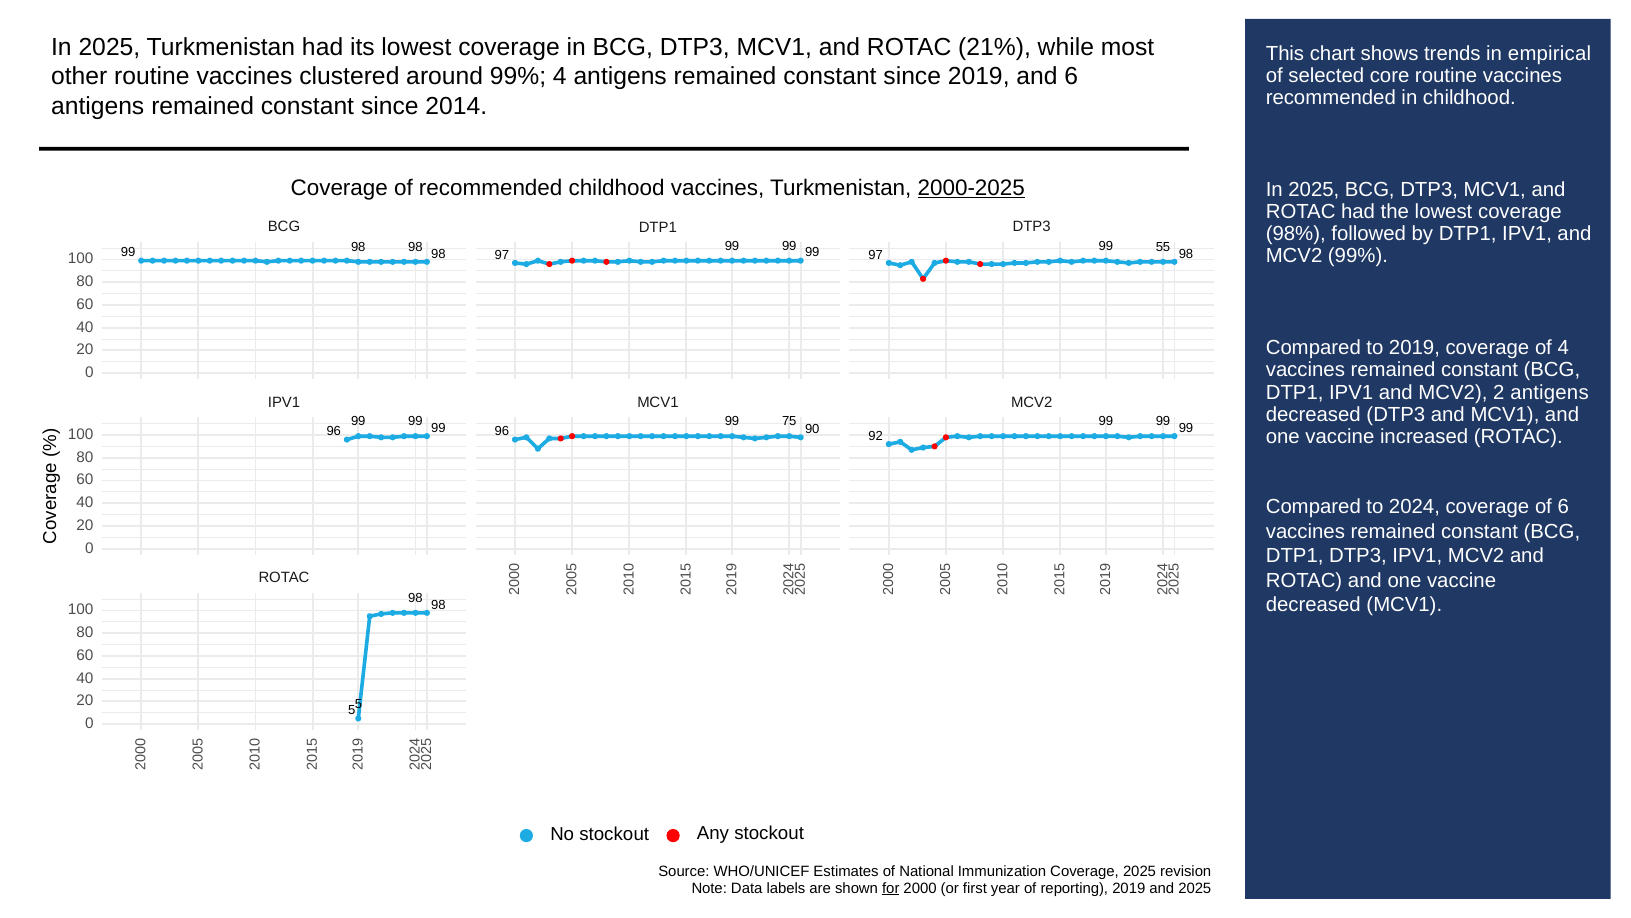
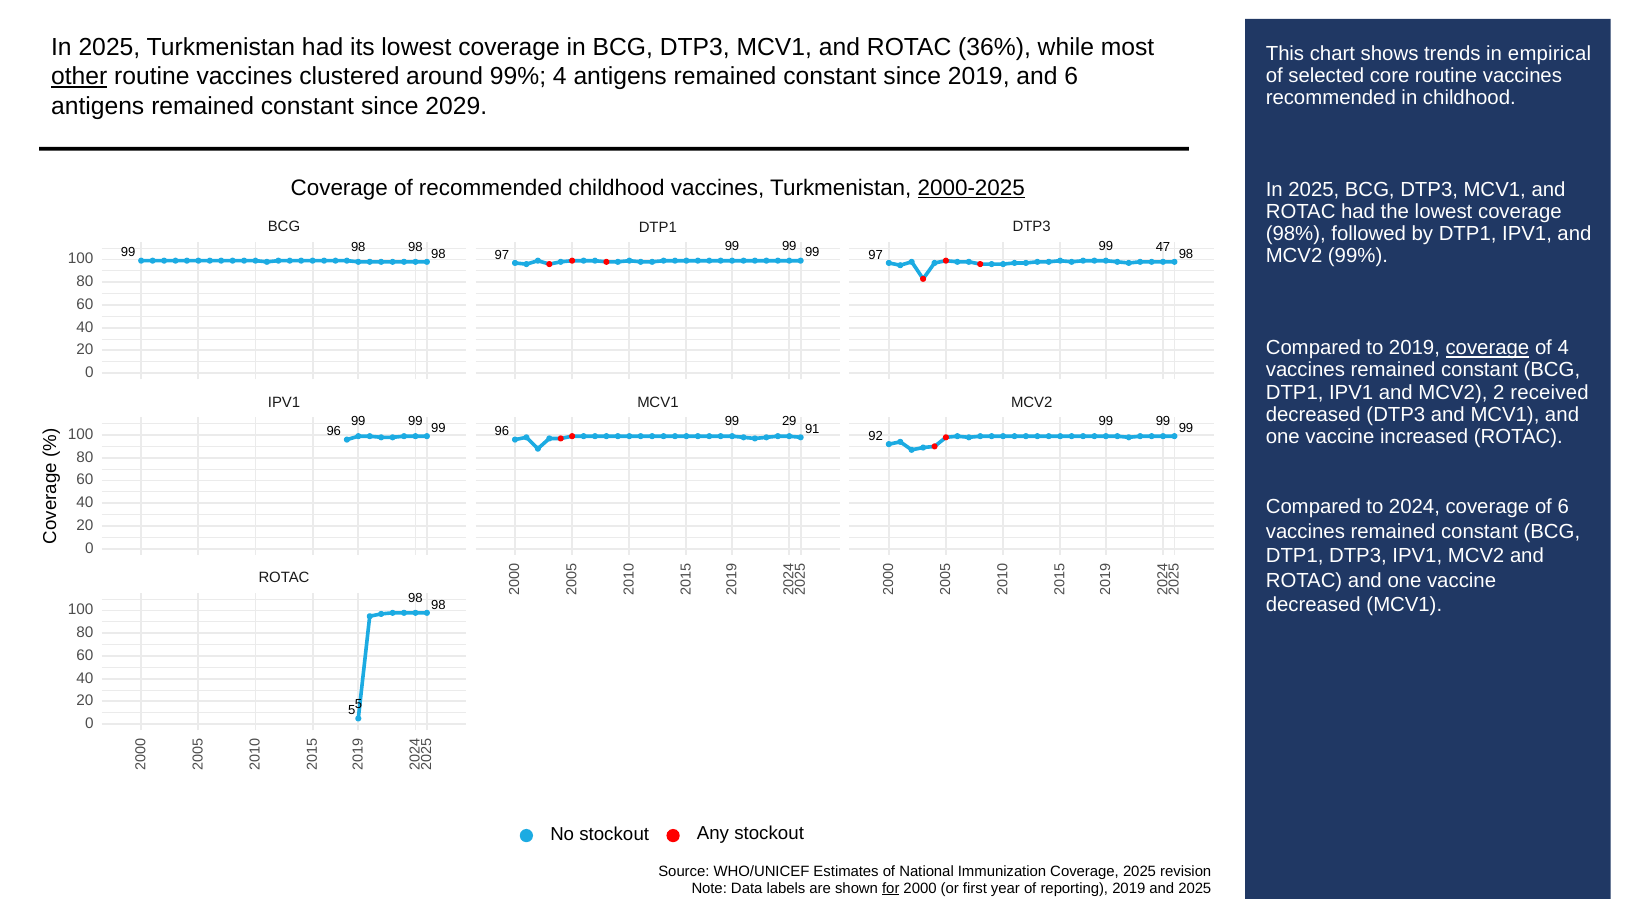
21%: 21% -> 36% (995, 47)
other underline: none -> present (79, 77)
2014: 2014 -> 2029 (456, 106)
55: 55 -> 47 (1163, 247)
coverage underline: none -> present (1487, 348)
2 antigens: antigens -> received (1549, 392)
75: 75 -> 29 (789, 421)
90: 90 -> 91 (812, 429)
